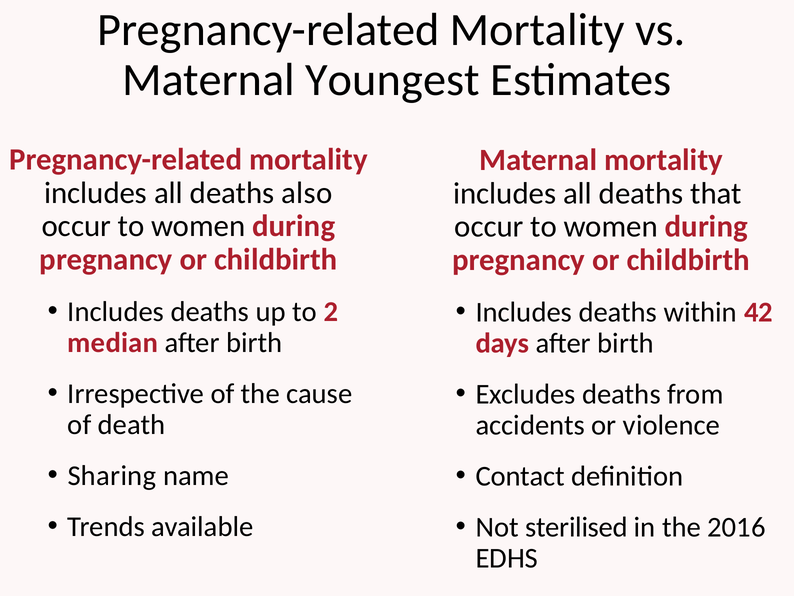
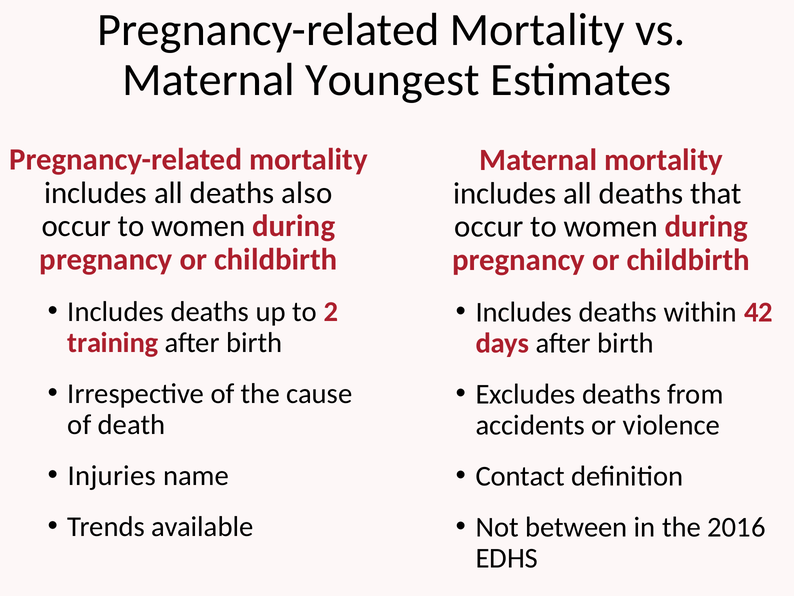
median: median -> training (113, 342)
Sharing: Sharing -> Injuries (112, 475)
sterilised: sterilised -> between (576, 527)
